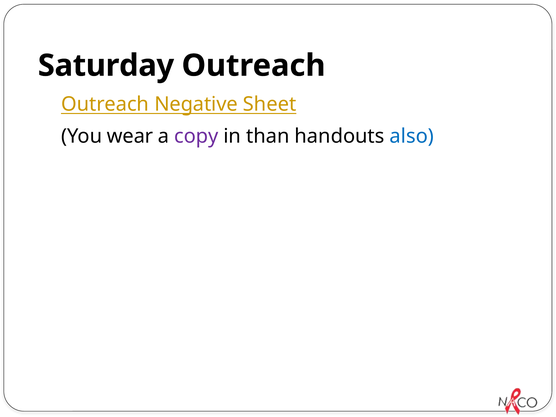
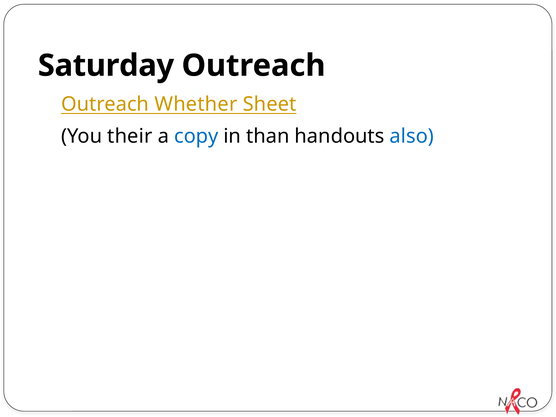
Negative: Negative -> Whether (196, 104)
wear: wear -> their (130, 136)
copy colour: purple -> blue (196, 136)
